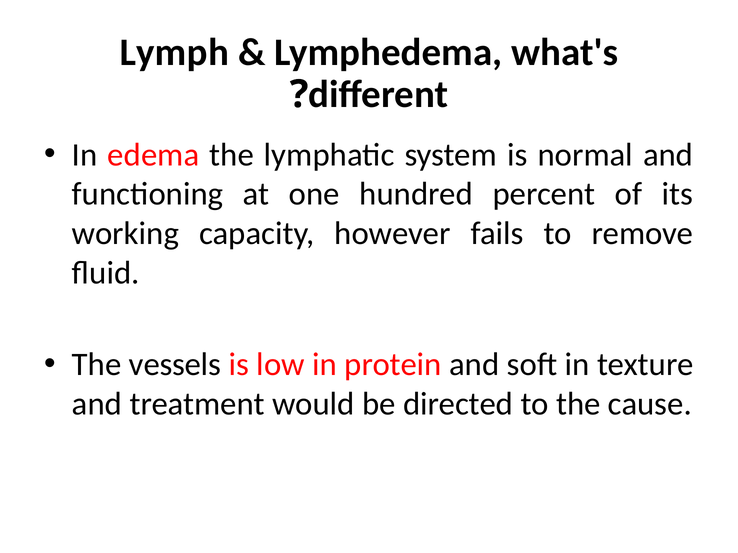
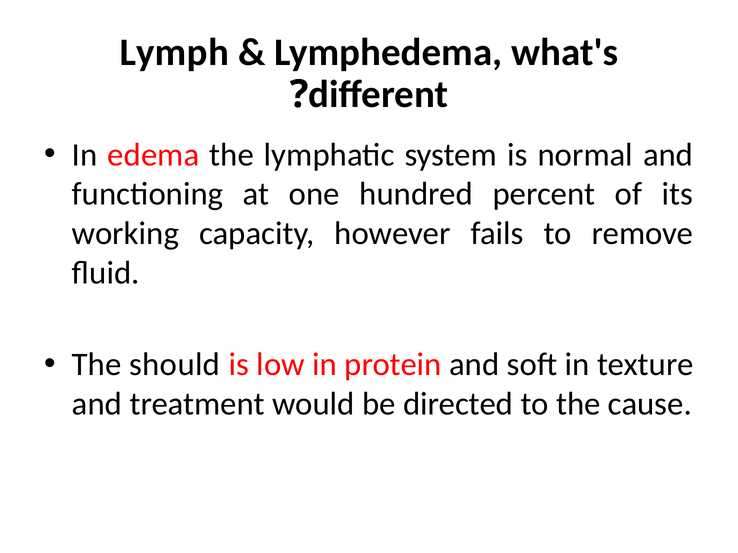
vessels: vessels -> should (175, 365)
